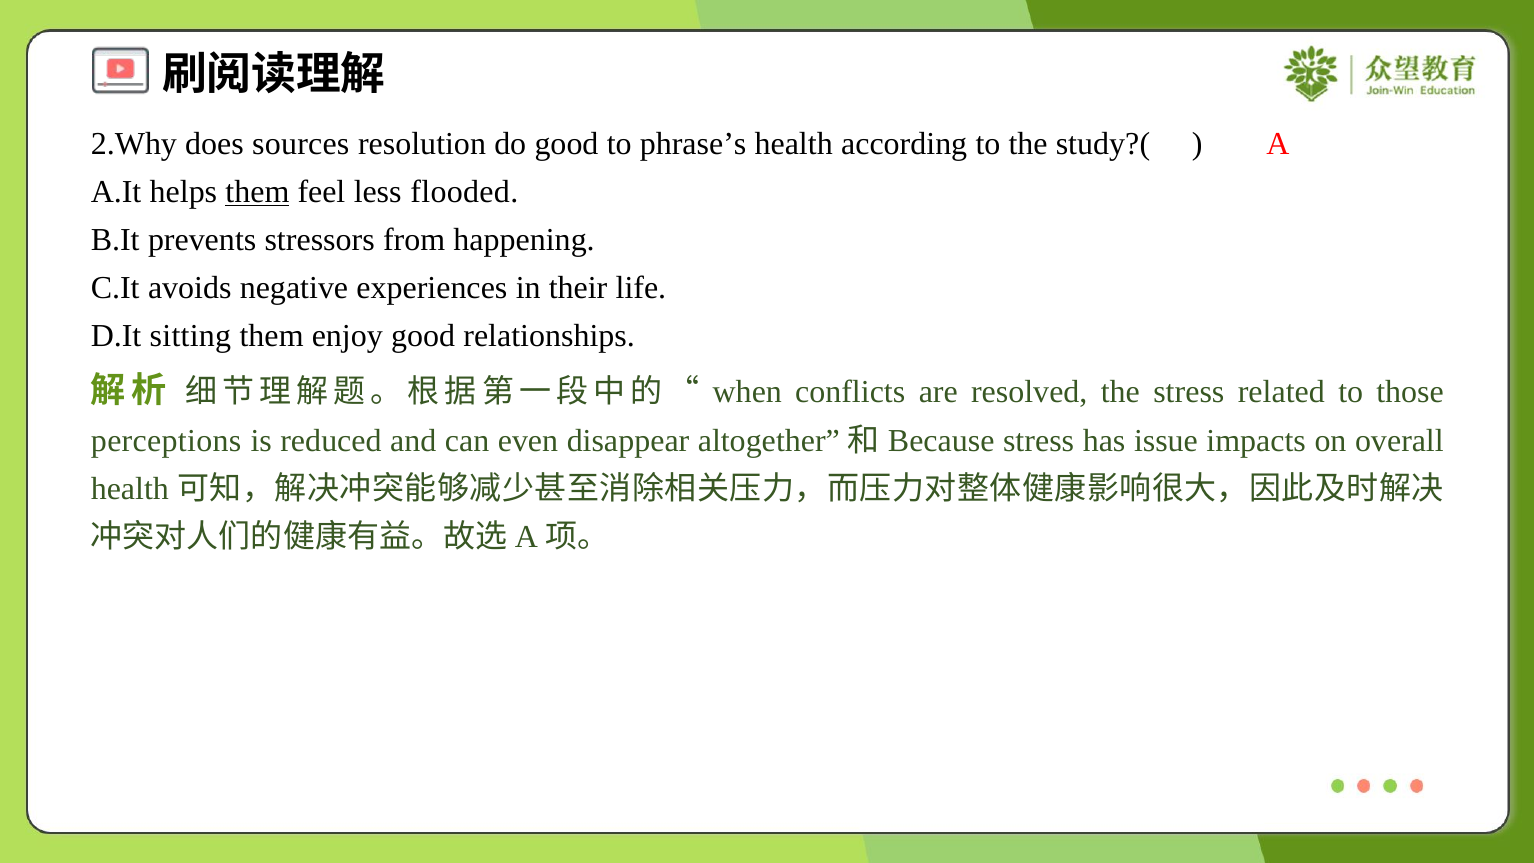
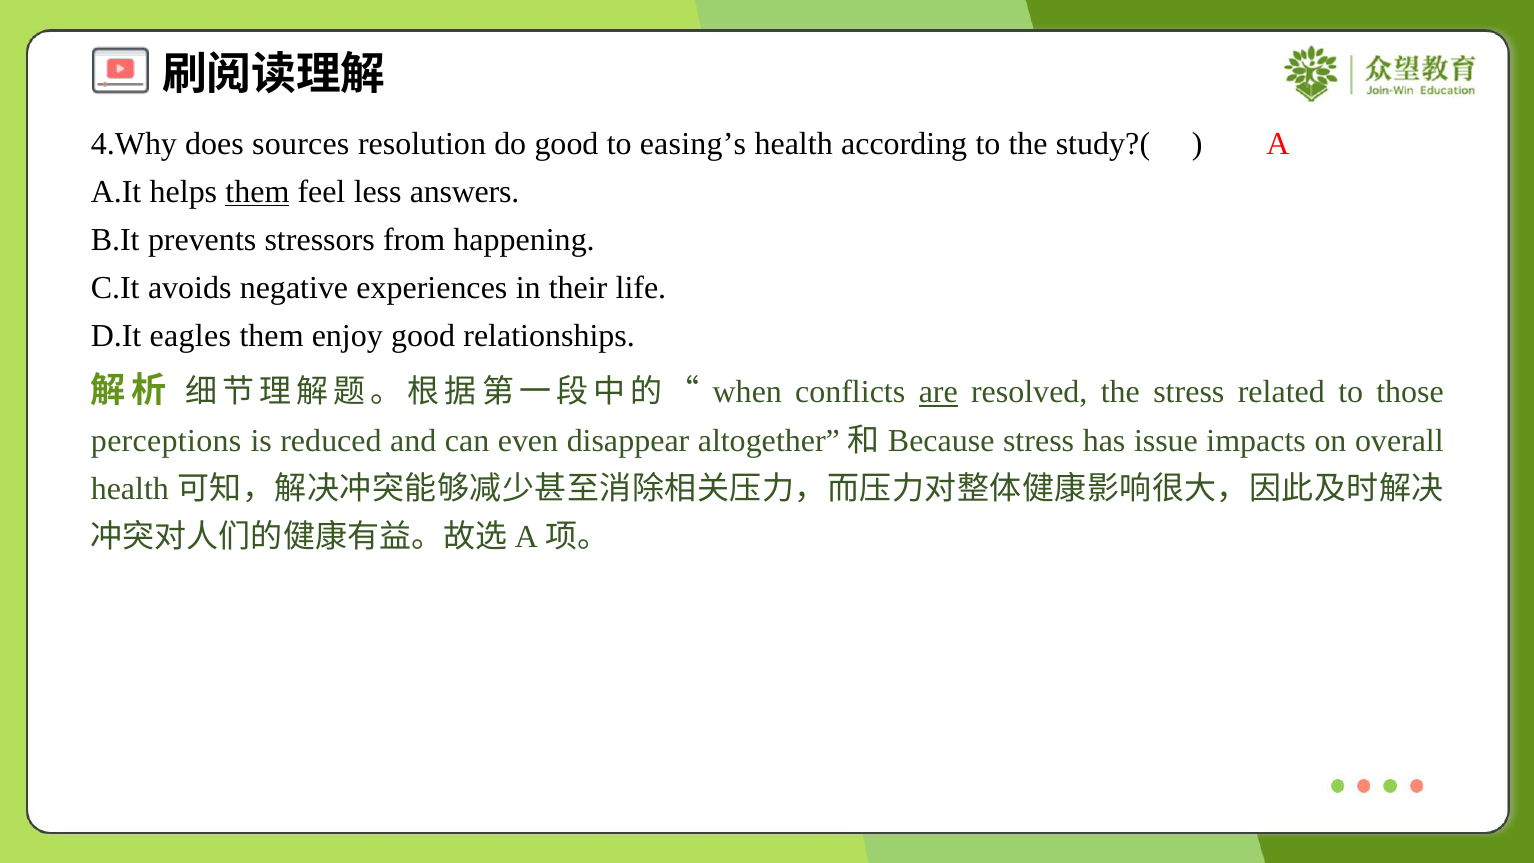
2.Why: 2.Why -> 4.Why (134, 144)
phrase’s: phrase’s -> easing’s (693, 144)
flooded: flooded -> answers (465, 192)
sitting: sitting -> eagles (190, 335)
are underline: none -> present (938, 392)
